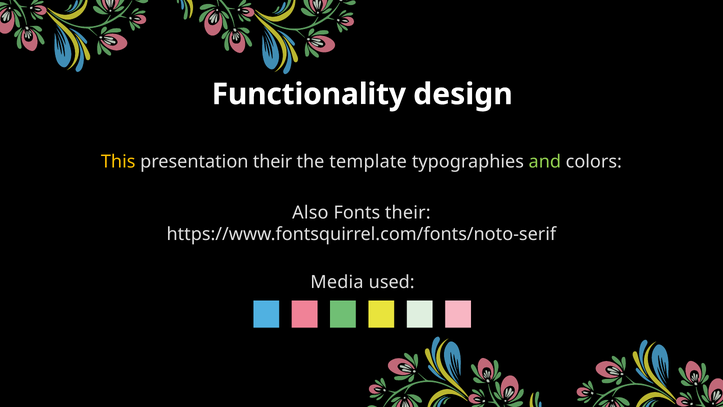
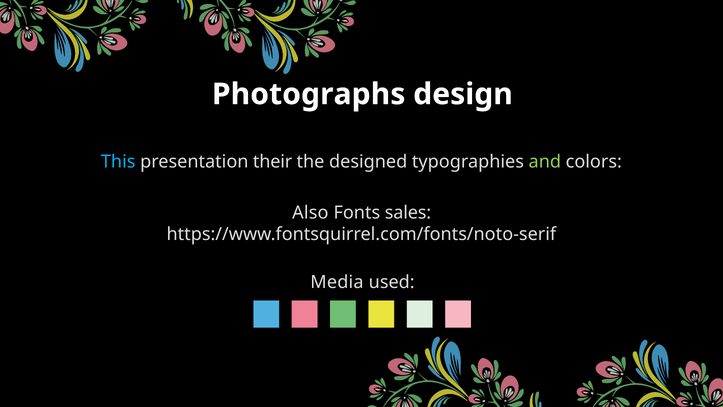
Functionality: Functionality -> Photographs (309, 94)
This colour: yellow -> light blue (118, 162)
template: template -> designed (368, 162)
Fonts their: their -> sales (408, 212)
